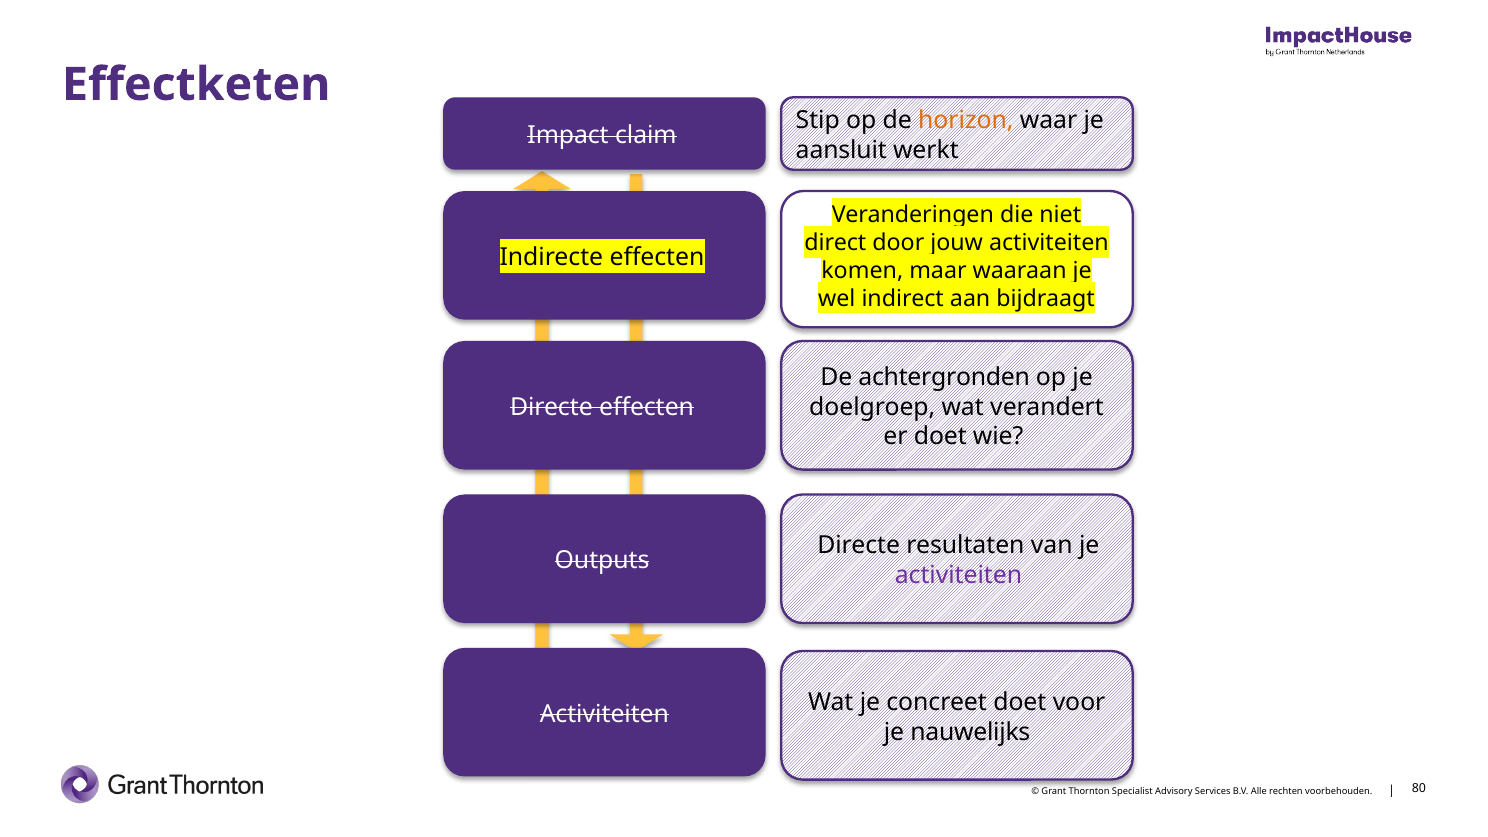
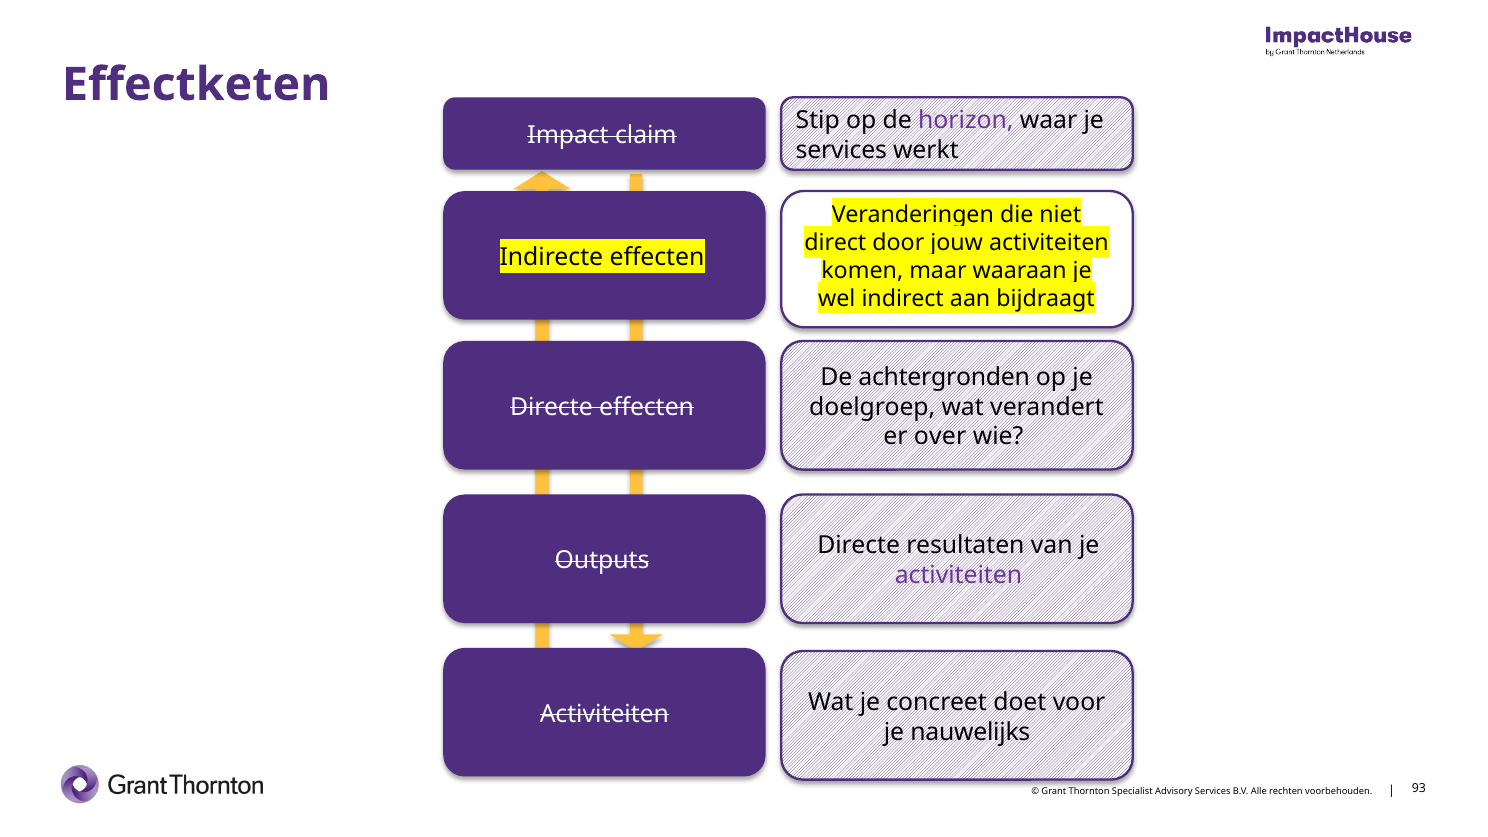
horizon colour: orange -> purple (966, 120)
aansluit: aansluit -> services (841, 150)
er doet: doet -> over (940, 437)
80: 80 -> 93 (1419, 788)
